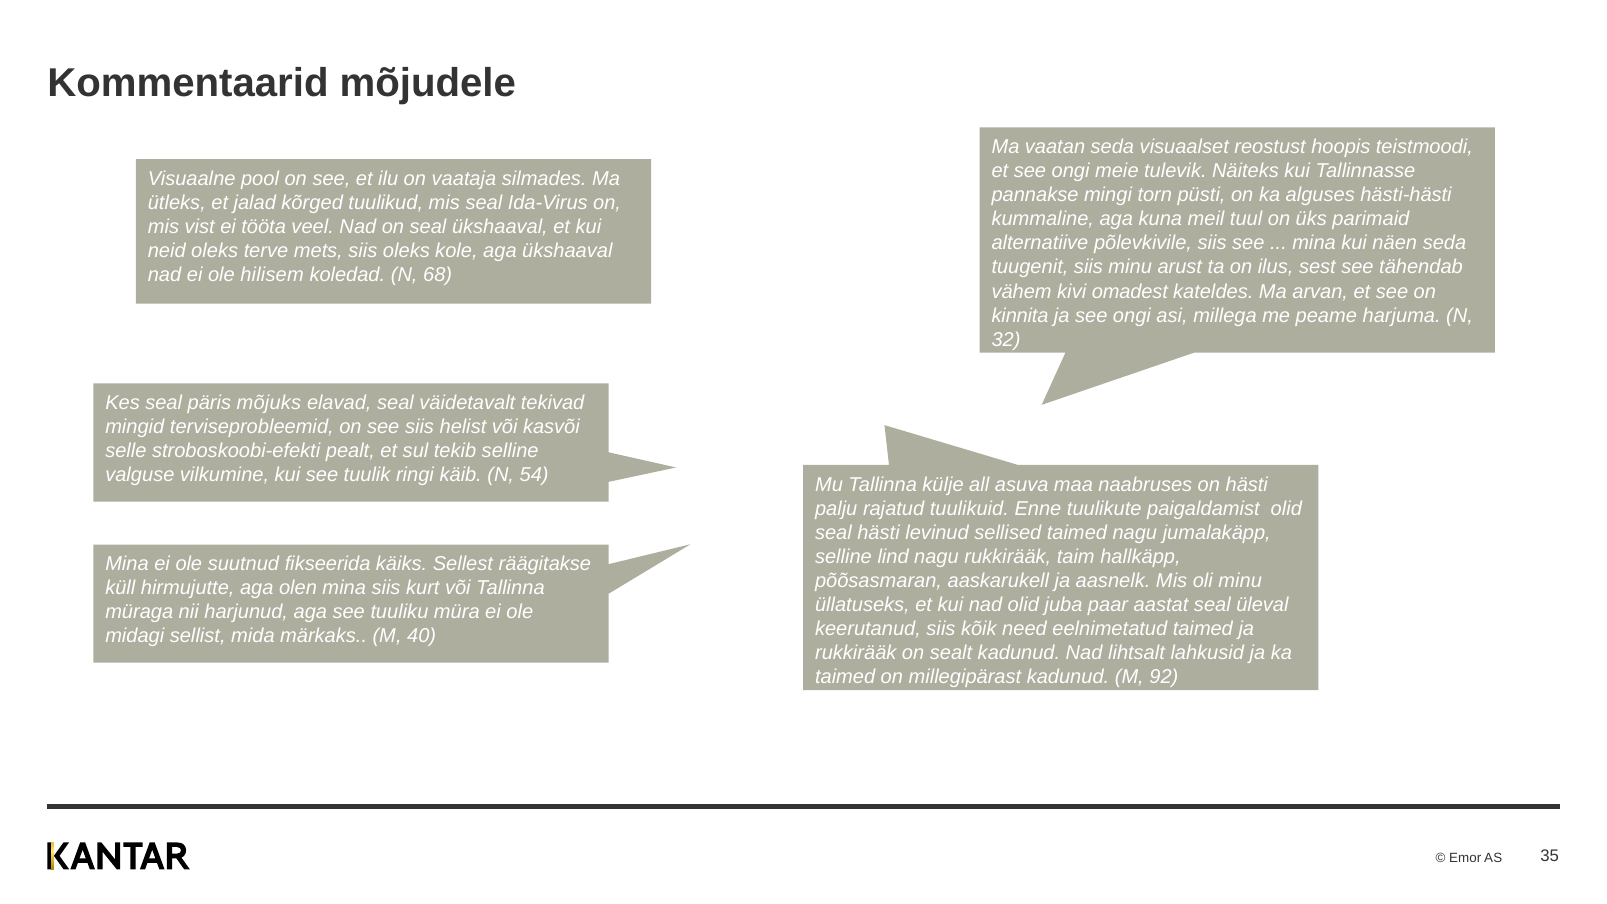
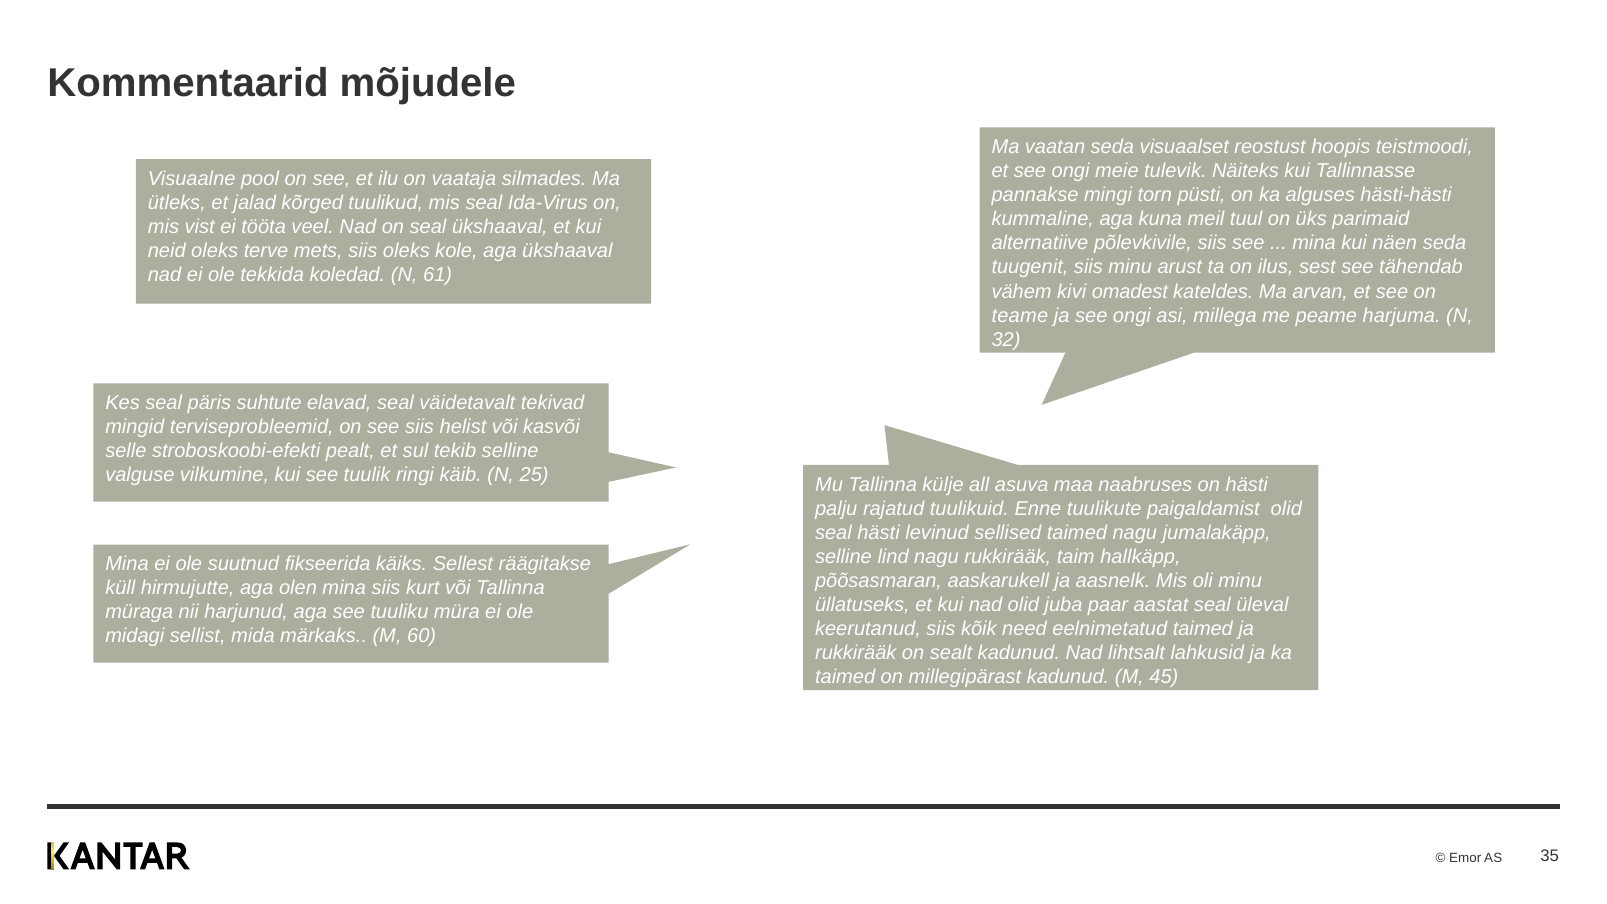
hilisem: hilisem -> tekkida (272, 275)
68: 68 -> 61 (438, 275)
kinnita: kinnita -> teame (1020, 316)
mõjuks: mõjuks -> suhtute (269, 403)
54: 54 -> 25 (534, 475)
40: 40 -> 60 (422, 636)
92: 92 -> 45 (1164, 677)
